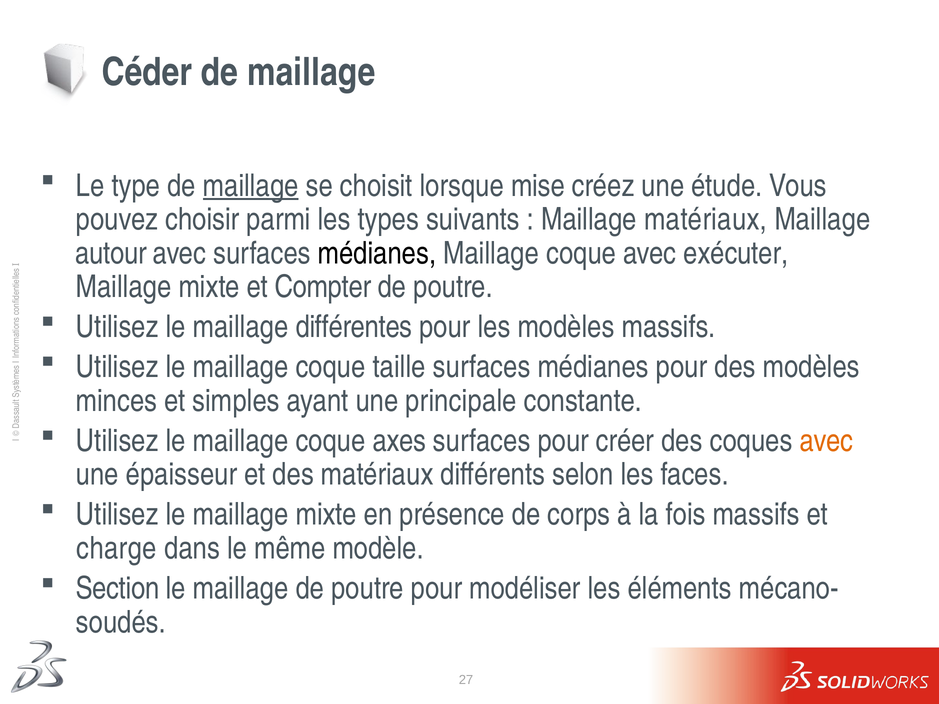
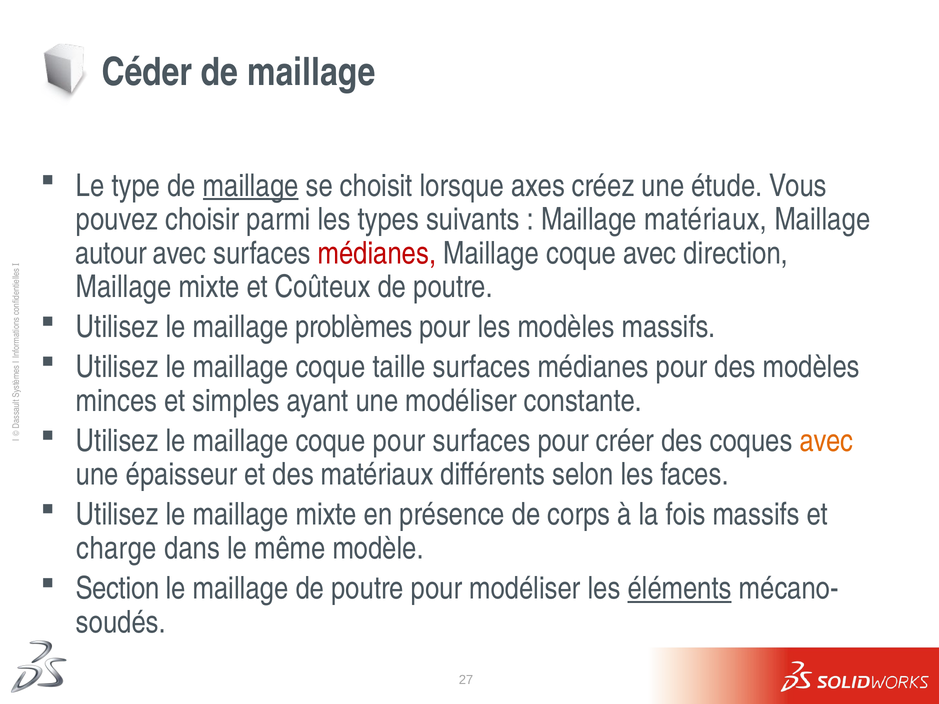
mise: mise -> axes (538, 186)
médianes colour: black -> red (377, 253)
exécuter: exécuter -> direction (736, 253)
Compter: Compter -> Coûteux (323, 287)
différentes: différentes -> problèmes (354, 327)
une principale: principale -> modéliser (461, 401)
coque axes: axes -> pour (399, 441)
éléments underline: none -> present (680, 589)
